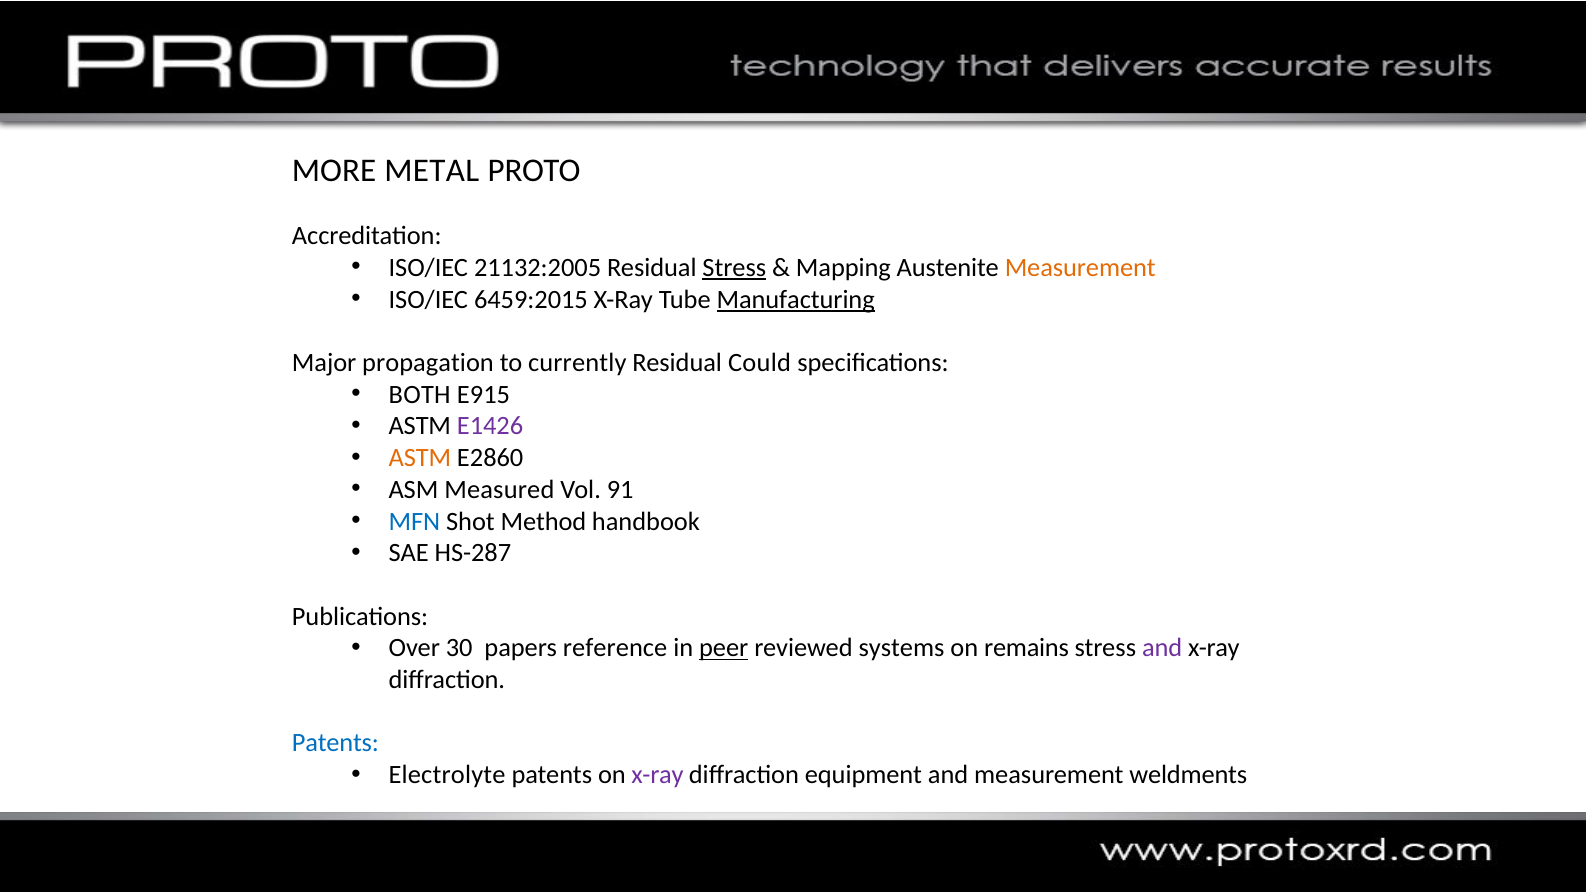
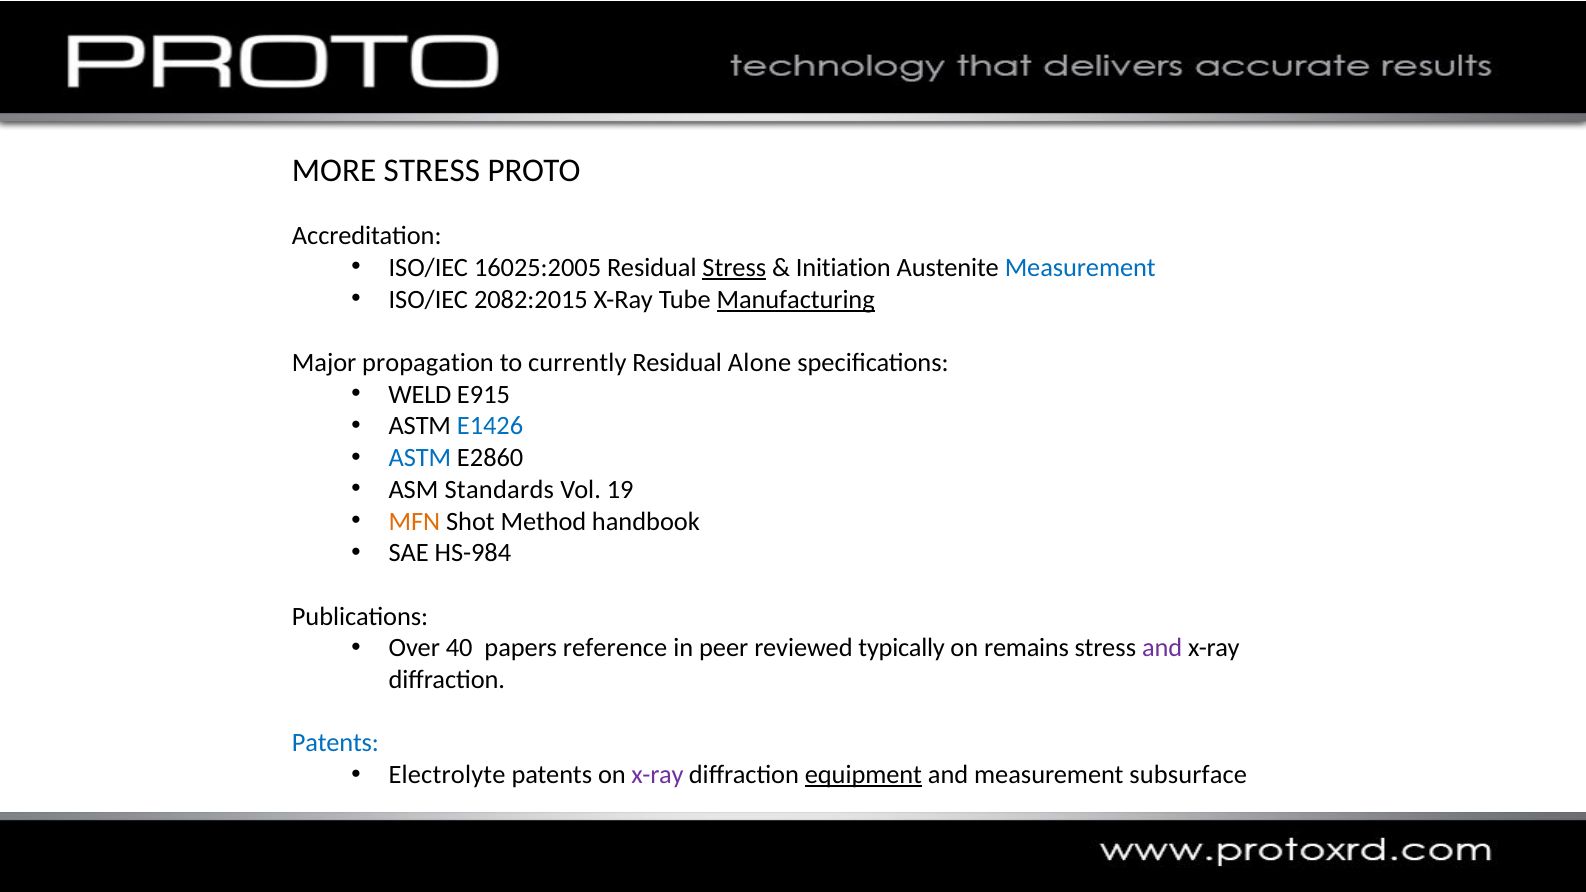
MORE METAL: METAL -> STRESS (432, 171)
21132:2005: 21132:2005 -> 16025:2005 (538, 268)
Mapping: Mapping -> Initiation (843, 268)
Measurement colour: orange -> blue (1080, 268)
6459:2015: 6459:2015 -> 2082:2015 (531, 299)
Could: Could -> Alone (760, 363)
BOTH: BOTH -> WELD (420, 395)
E1426 colour: purple -> blue (490, 426)
ASTM colour: orange -> blue (420, 458)
Measured: Measured -> Standards (499, 490)
91: 91 -> 19 (620, 490)
MFN colour: blue -> orange (414, 521)
HS-287: HS-287 -> HS-984 (473, 553)
30: 30 -> 40 (459, 648)
peer underline: present -> none (724, 648)
systems: systems -> typically (902, 648)
equipment underline: none -> present (863, 775)
weldments: weldments -> subsurface (1188, 775)
